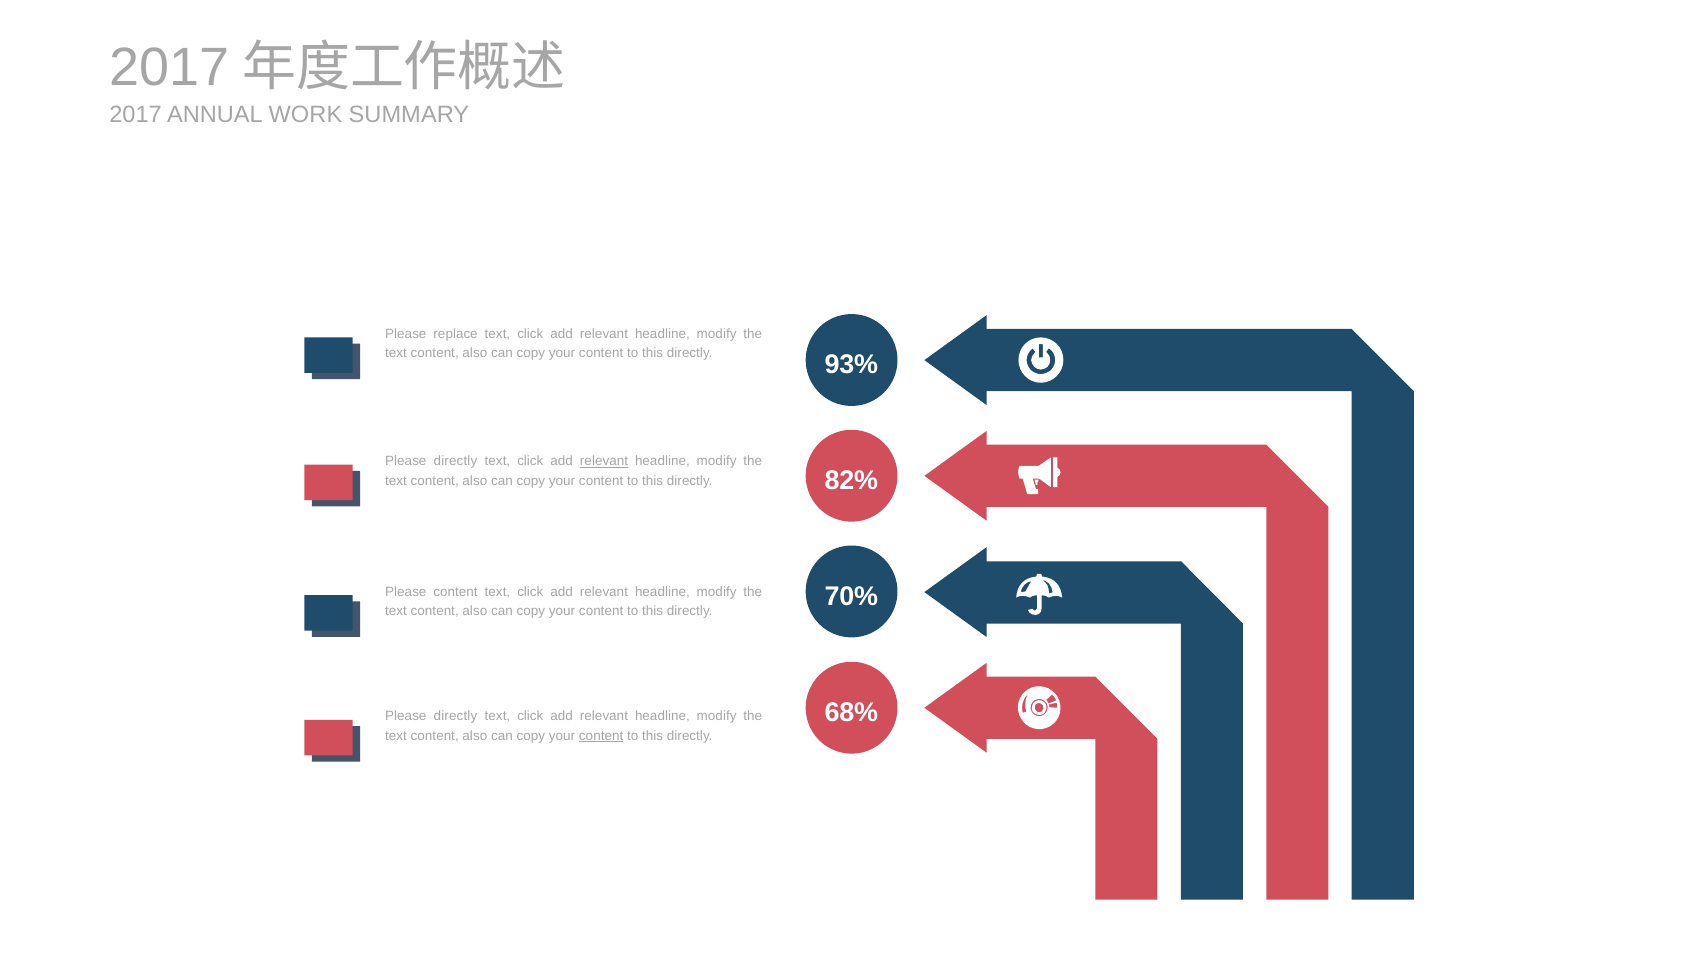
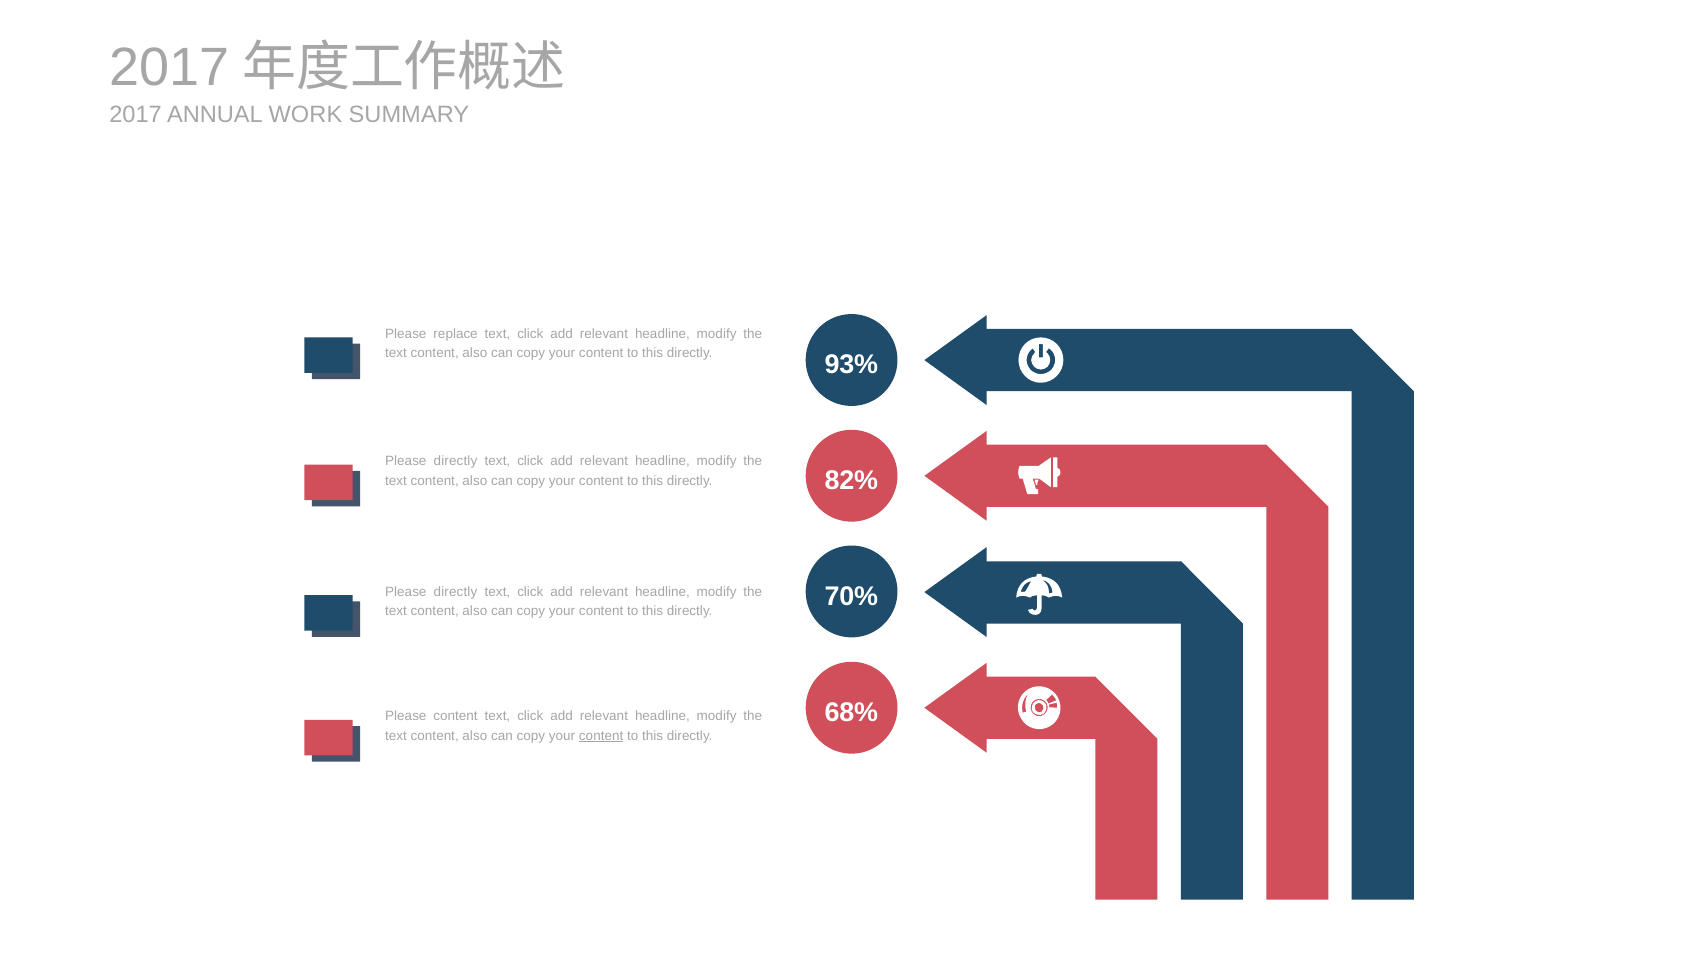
relevant underline: present -> none (604, 461)
content: content -> directly (456, 591)
directly: directly -> content (456, 716)
